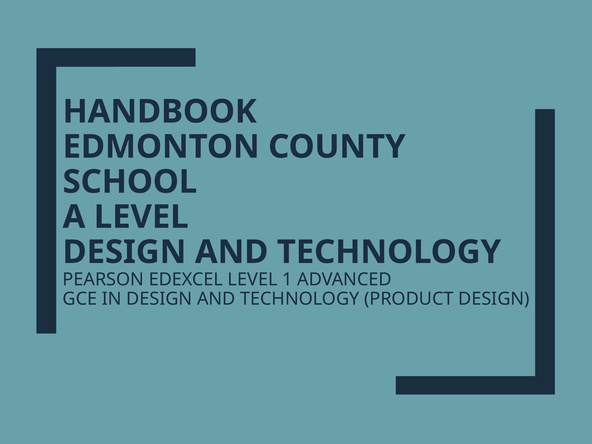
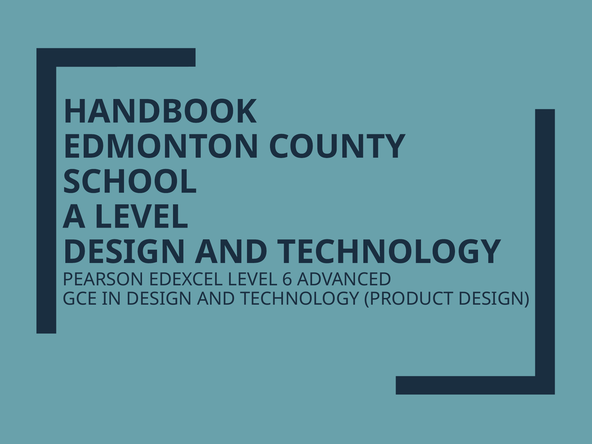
1: 1 -> 6 (287, 279)
